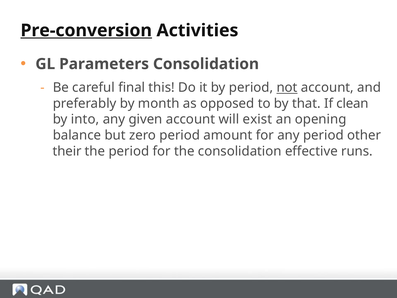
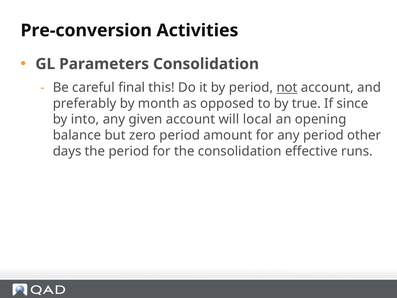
Pre-conversion underline: present -> none (86, 30)
that: that -> true (306, 103)
clean: clean -> since (352, 103)
exist: exist -> local (257, 119)
their: their -> days (67, 151)
